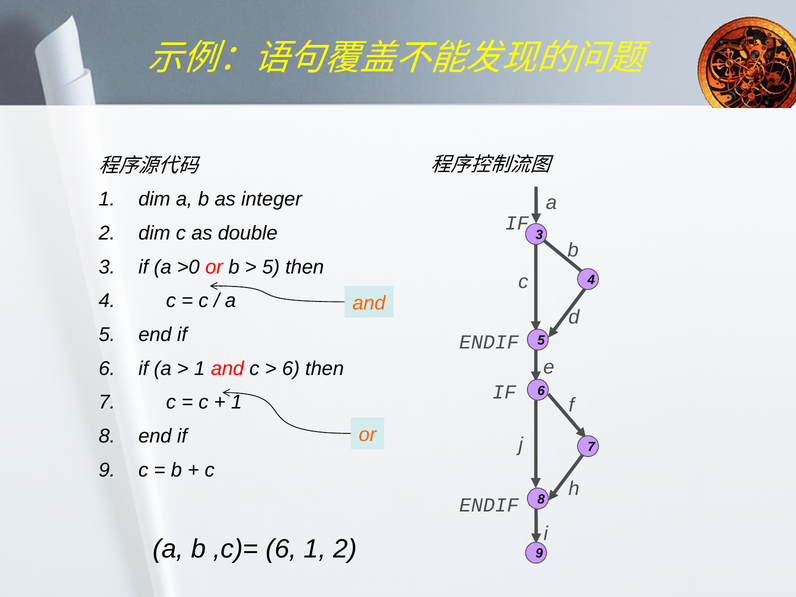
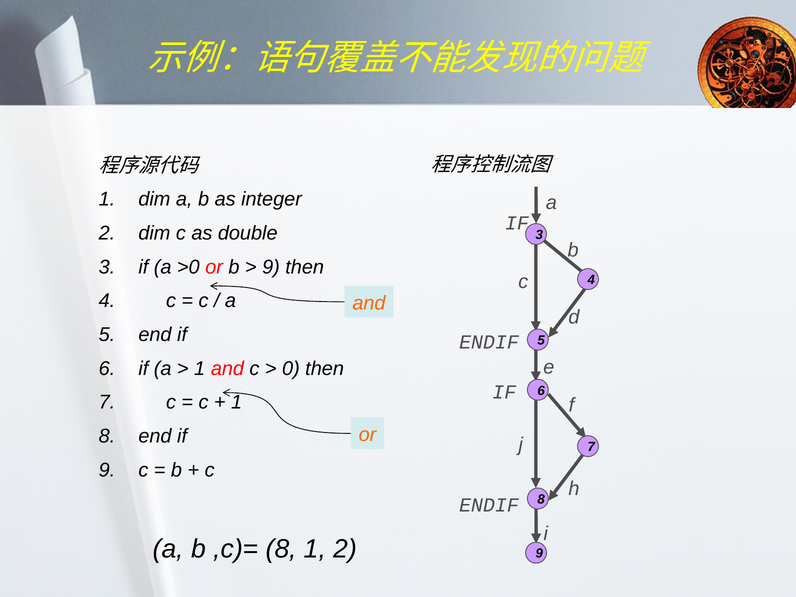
5: 5 -> 9 (271, 267)
6: 6 -> 0 (291, 369)
,c)= 6: 6 -> 8 (281, 549)
